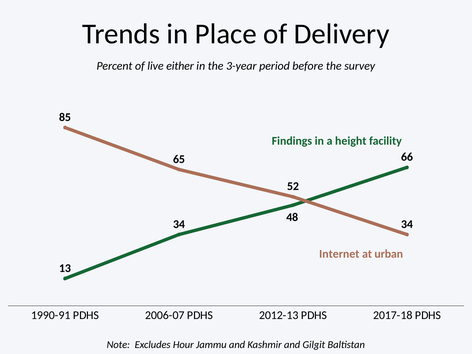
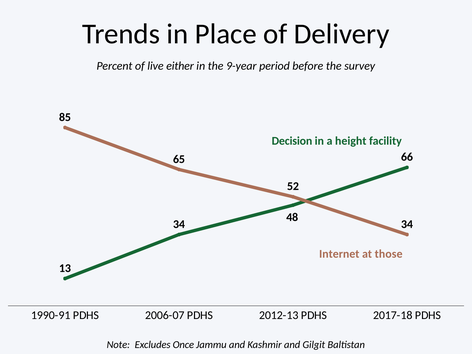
3-year: 3-year -> 9-year (241, 66)
Findings: Findings -> Decision (292, 141)
urban: urban -> those (389, 254)
Hour: Hour -> Once (183, 345)
